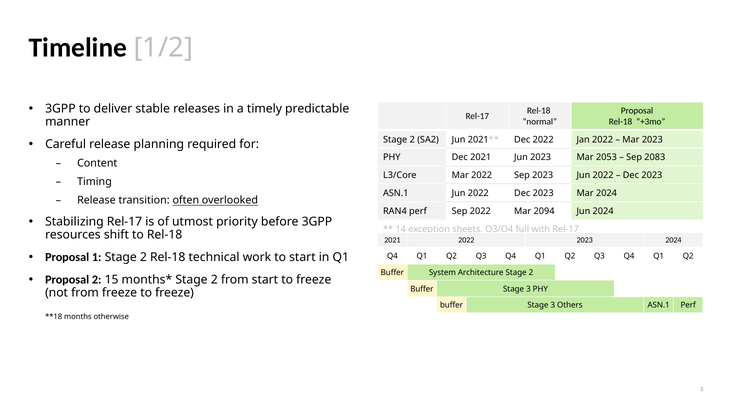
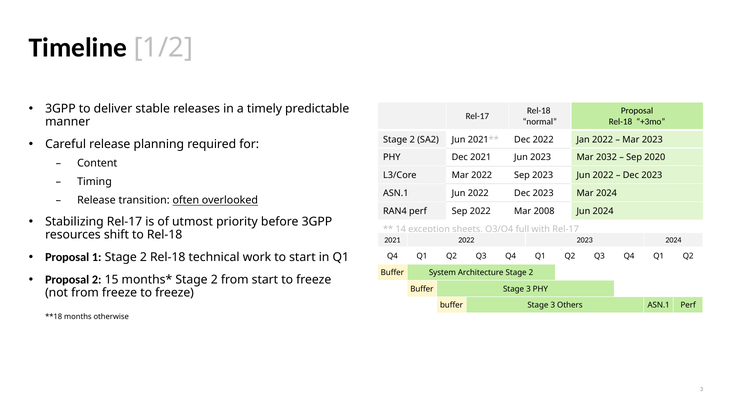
2053: 2053 -> 2032 (606, 157)
2083: 2083 -> 2020 (655, 157)
2094: 2094 -> 2008 (544, 211)
